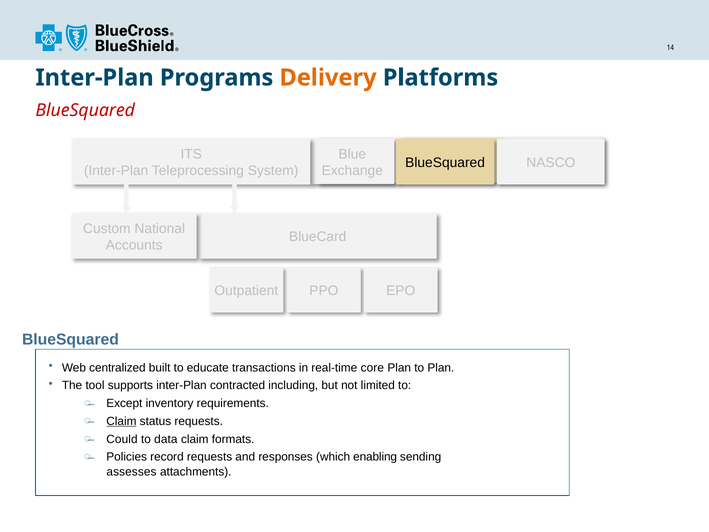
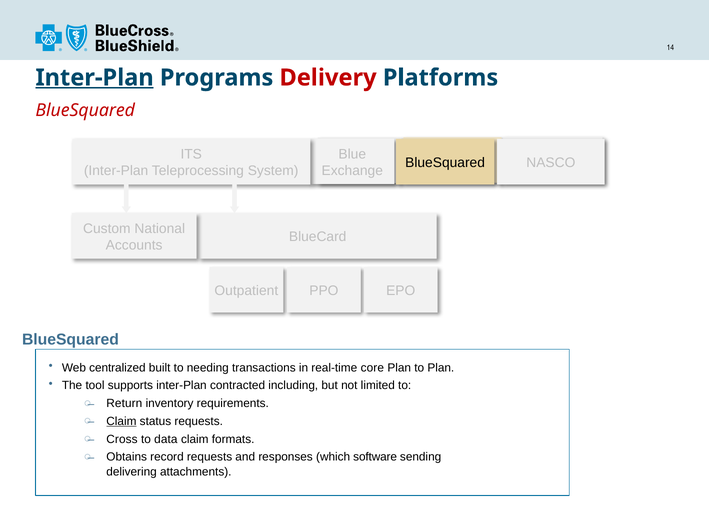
Inter-Plan underline: none -> present (95, 78)
Delivery colour: orange -> red (328, 78)
educate: educate -> needing (208, 368)
Except: Except -> Return (124, 403)
Could: Could -> Cross (122, 439)
Policies: Policies -> Obtains (127, 457)
enabling: enabling -> software (375, 457)
assesses: assesses -> delivering (132, 472)
